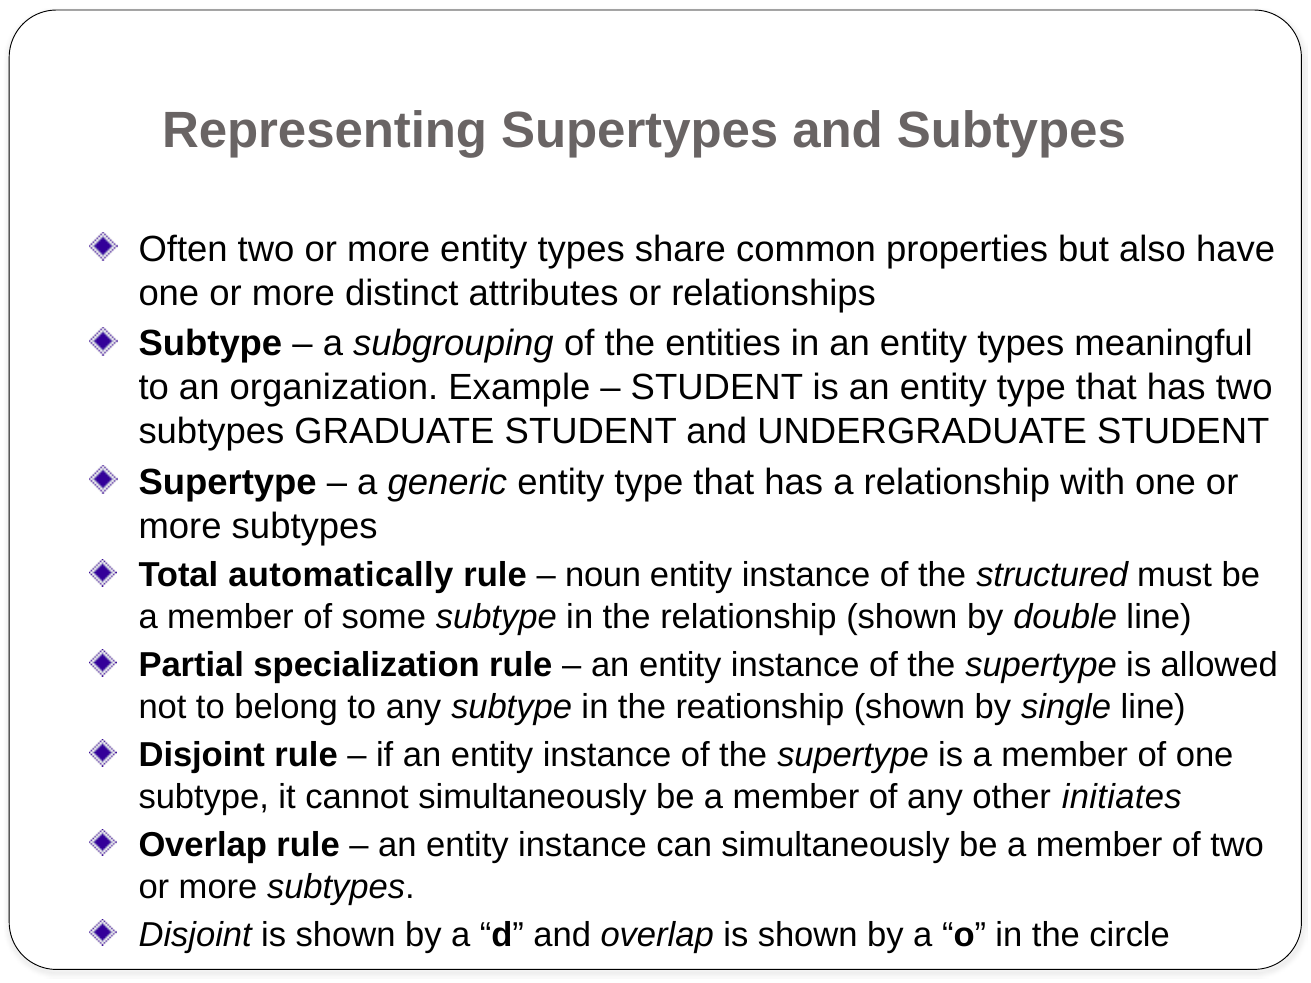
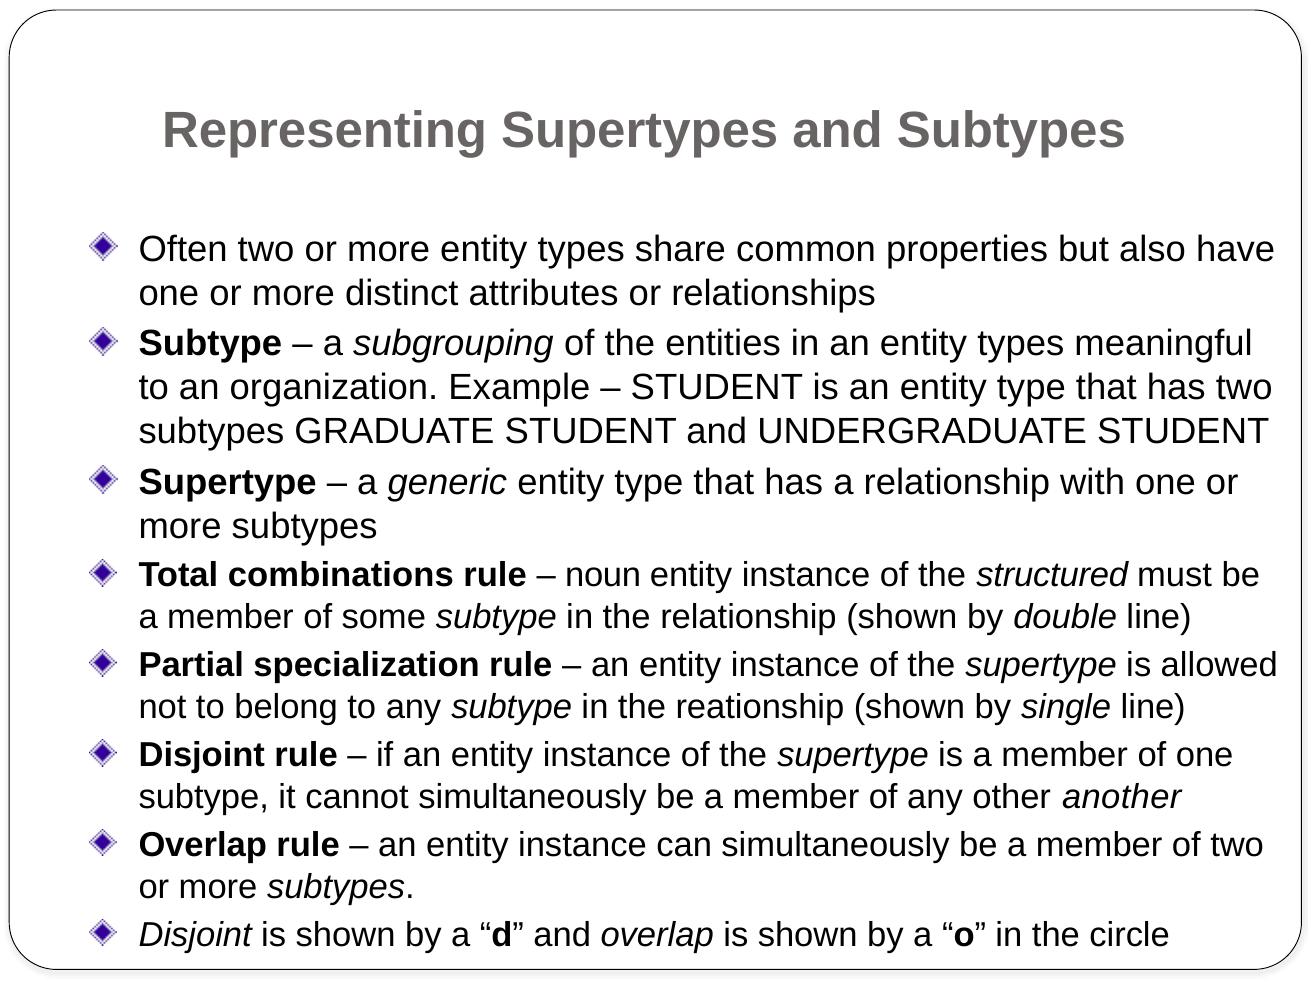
automatically: automatically -> combinations (341, 576)
initiates: initiates -> another (1122, 797)
